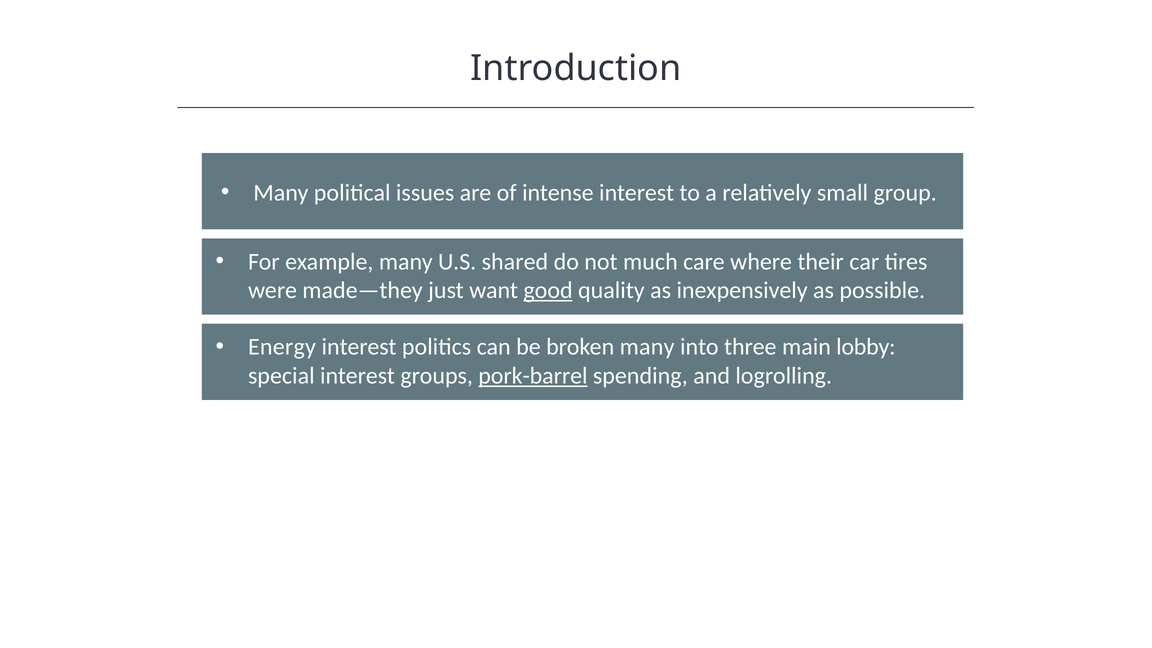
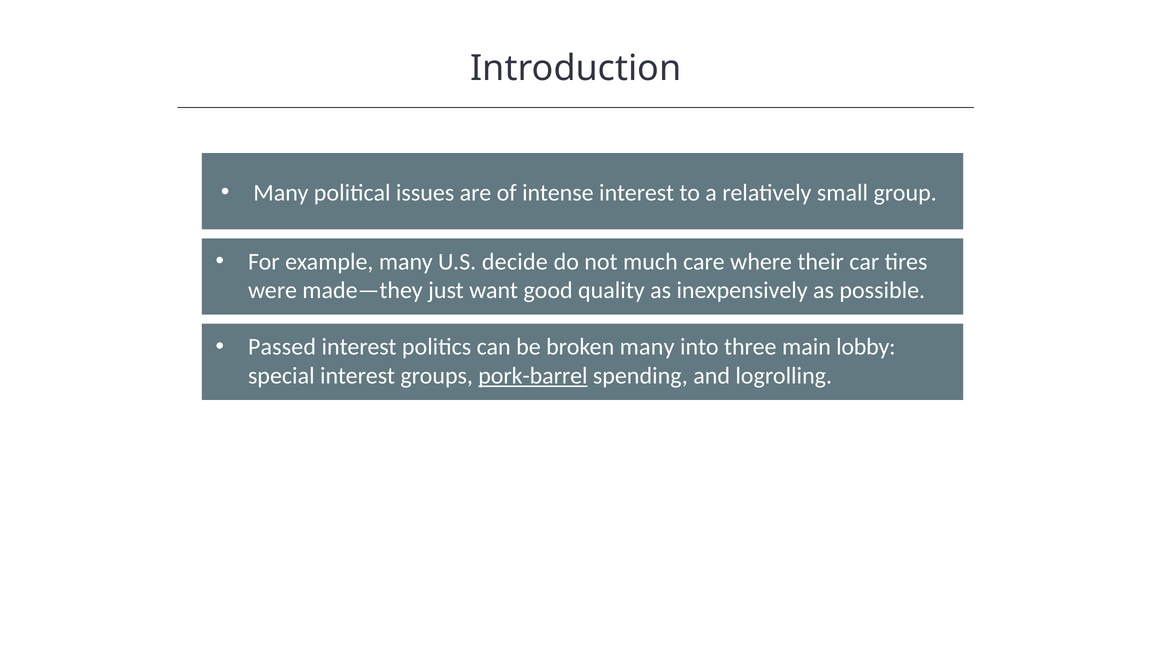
shared: shared -> decide (515, 262)
good underline: present -> none (548, 290)
Energy: Energy -> Passed (282, 347)
